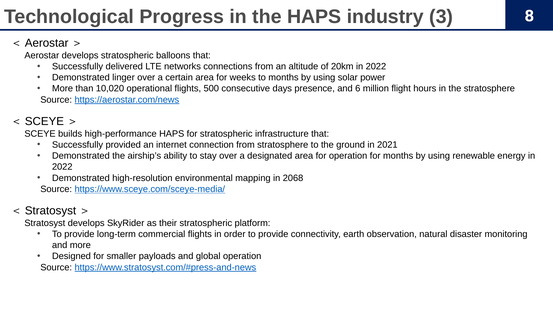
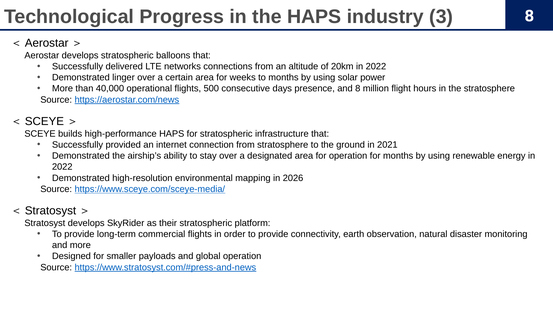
10,020: 10,020 -> 40,000 (110, 89)
6: 6 -> 8 (358, 89)
2068: 2068 -> 2026 (293, 178)
